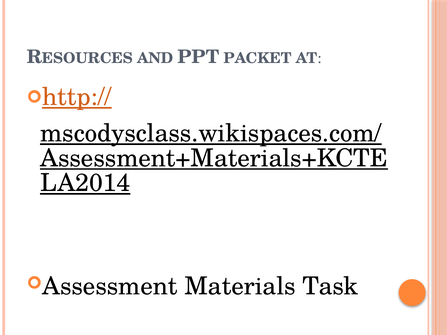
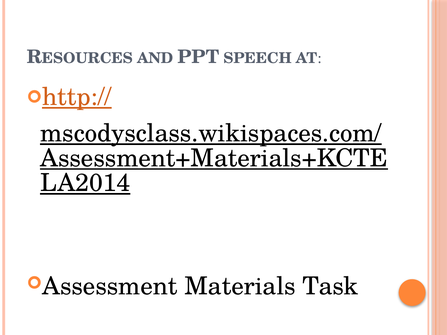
PACKET: PACKET -> SPEECH (258, 58)
